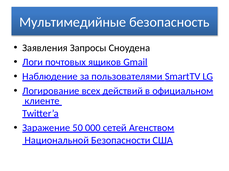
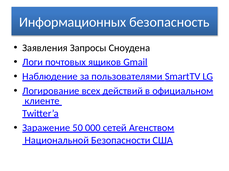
Мультимедийные: Мультимедийные -> Информационных (73, 22)
